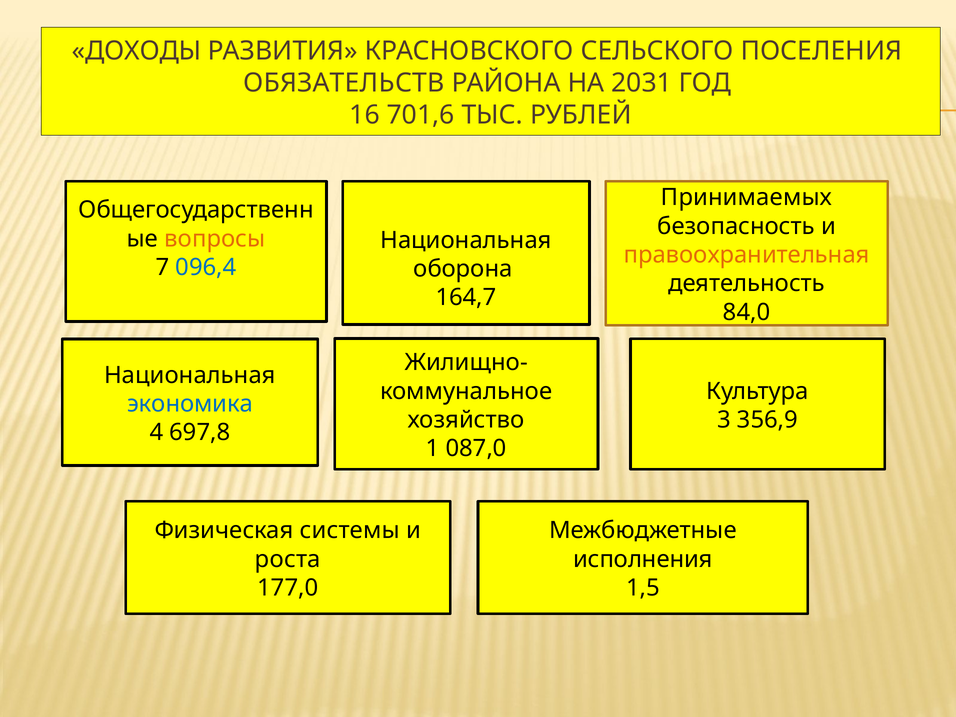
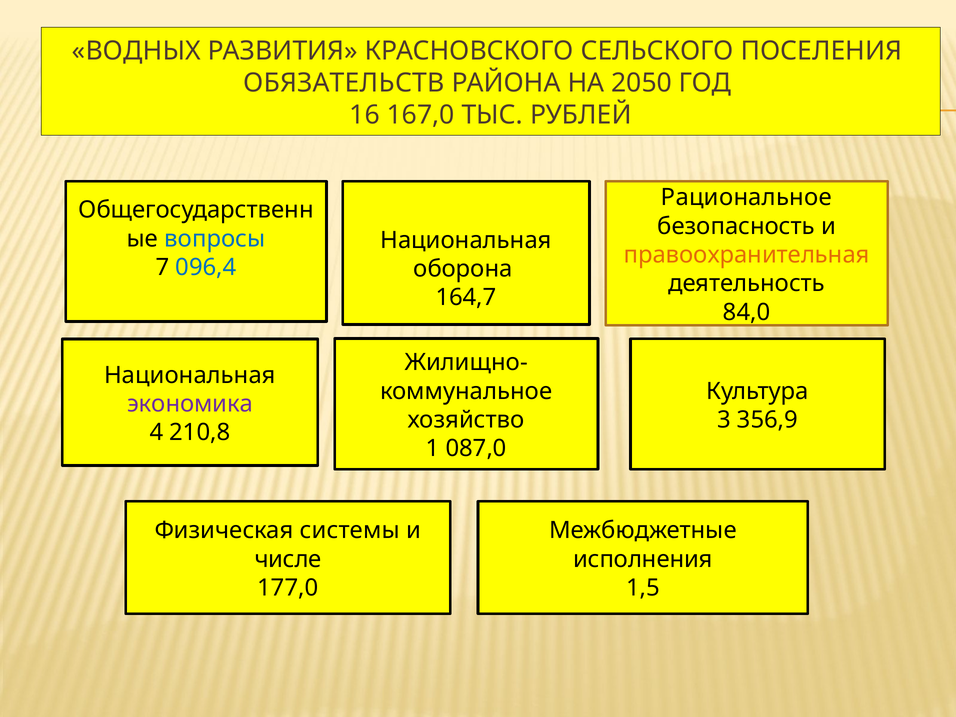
ДОХОДЫ: ДОХОДЫ -> ВОДНЫХ (136, 51)
2031: 2031 -> 2050 (642, 83)
701,6: 701,6 -> 167,0 (421, 115)
Принимаемых: Принимаемых -> Рациональное (746, 198)
вопросы colour: orange -> blue (215, 239)
экономика colour: blue -> purple (190, 404)
697,8: 697,8 -> 210,8 (200, 433)
роста: роста -> числе (288, 559)
